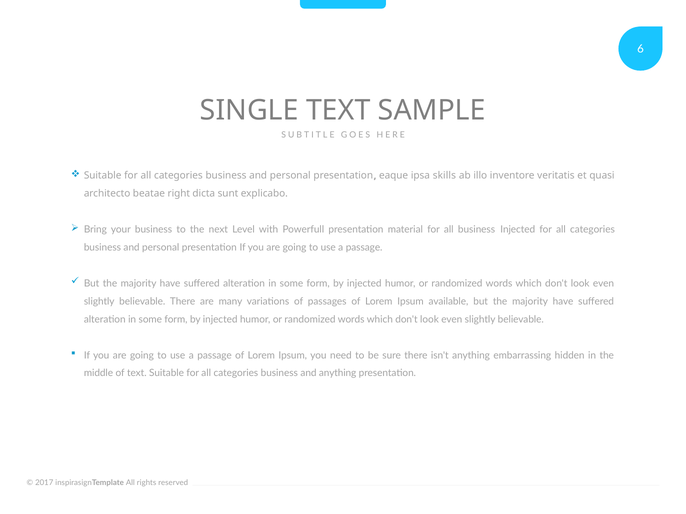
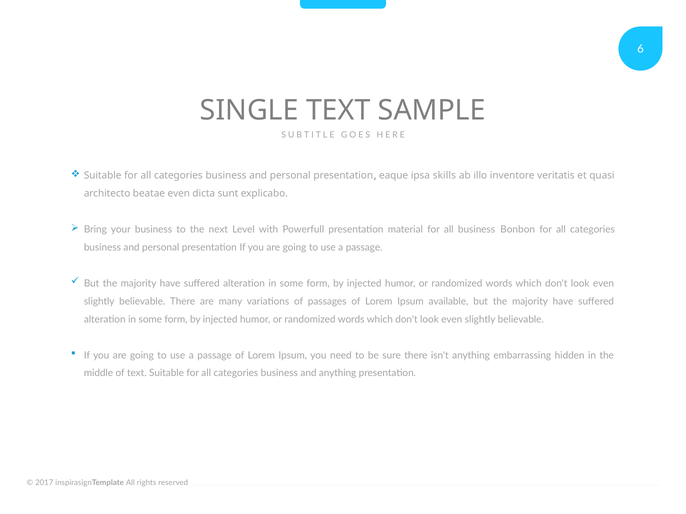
beatae right: right -> even (179, 194)
business Injected: Injected -> Bonbon (518, 230)
